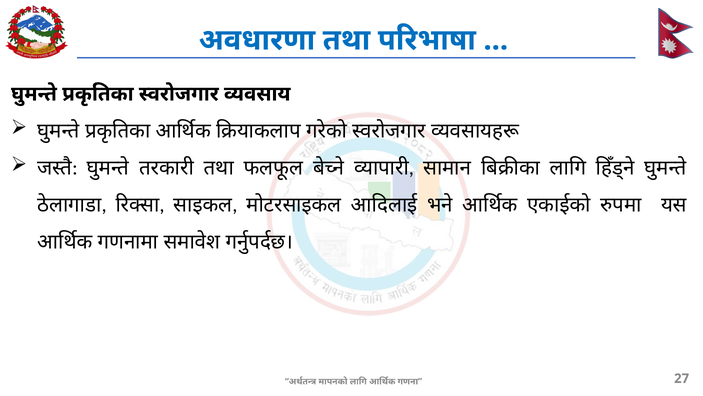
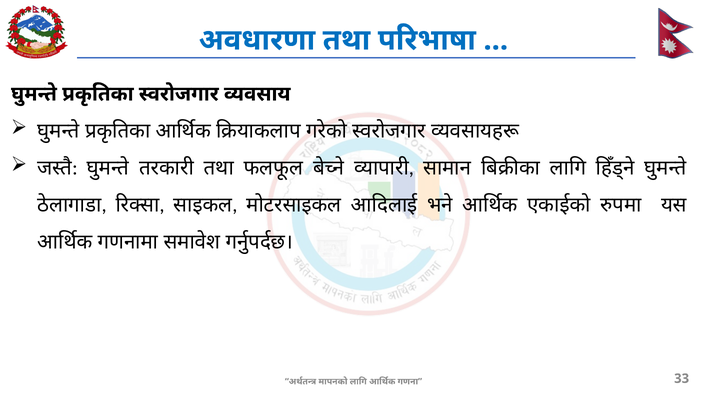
27: 27 -> 33 (682, 378)
